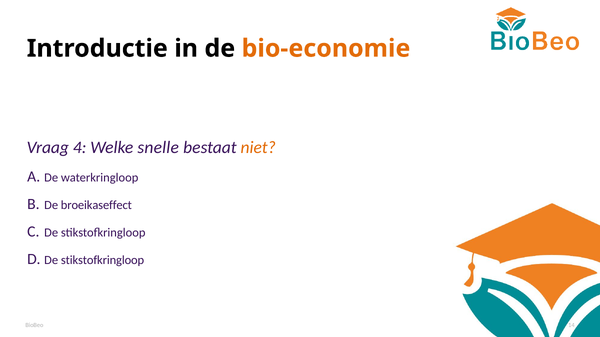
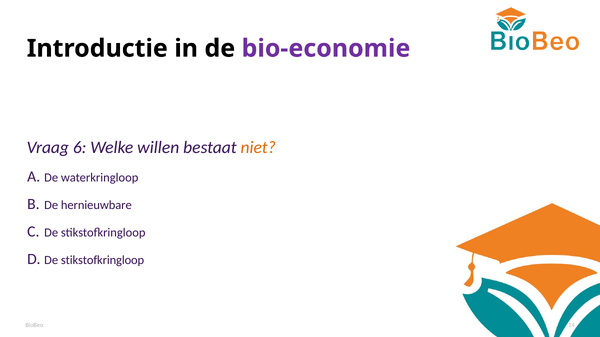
bio-economie colour: orange -> purple (326, 49)
4: 4 -> 6 (80, 148)
snelle: snelle -> willen (158, 148)
broeikaseffect: broeikaseffect -> hernieuwbare (96, 206)
